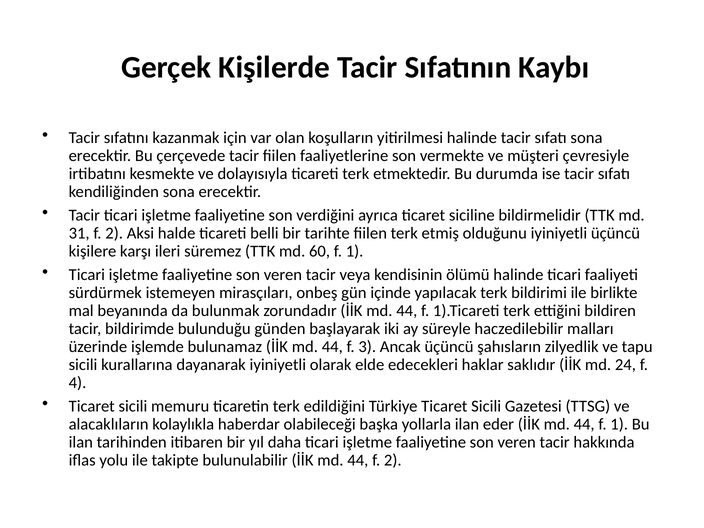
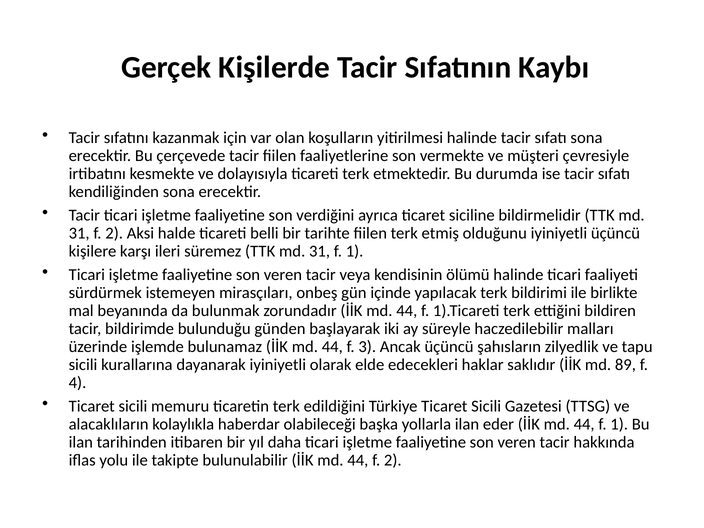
süremez TTK md 60: 60 -> 31 (320, 251)
24: 24 -> 89 (625, 365)
